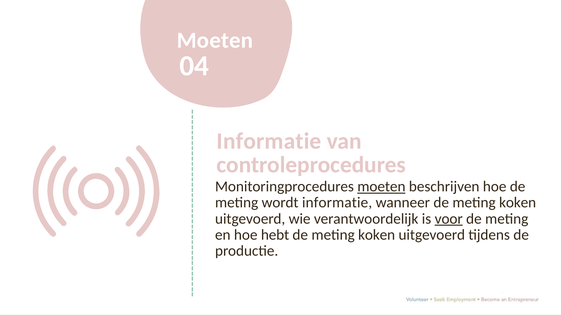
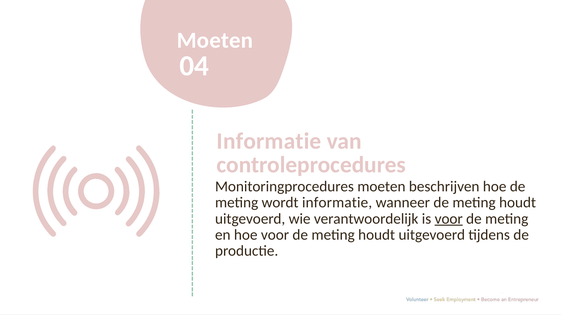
moeten underline: present -> none (381, 187)
wanneer de meting koken: koken -> houdt (518, 203)
hoe hebt: hebt -> voor (275, 235)
koken: koken -> houdt (377, 235)
